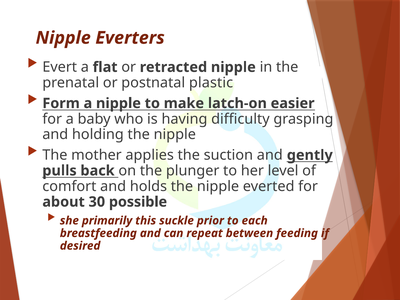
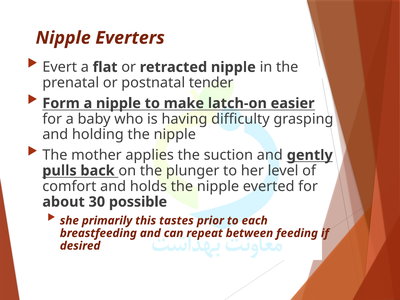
plastic: plastic -> tender (211, 83)
suckle: suckle -> tastes (176, 221)
